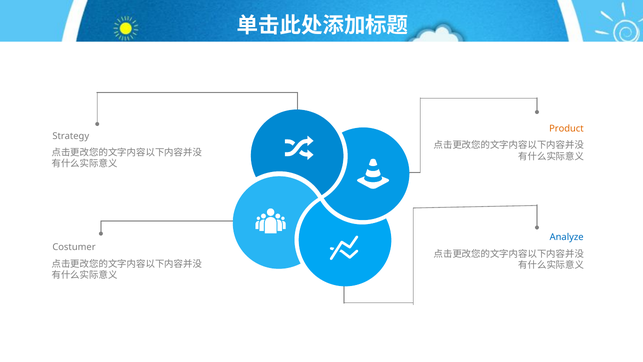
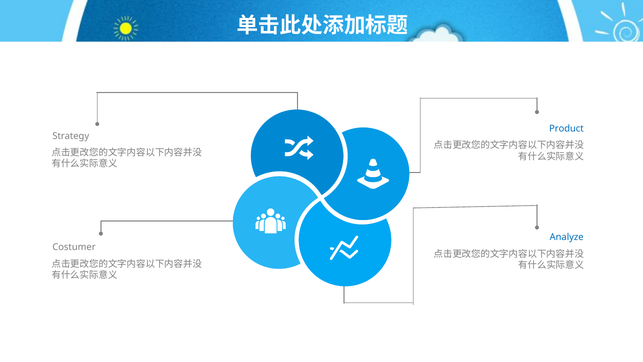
Product colour: orange -> blue (566, 129)
